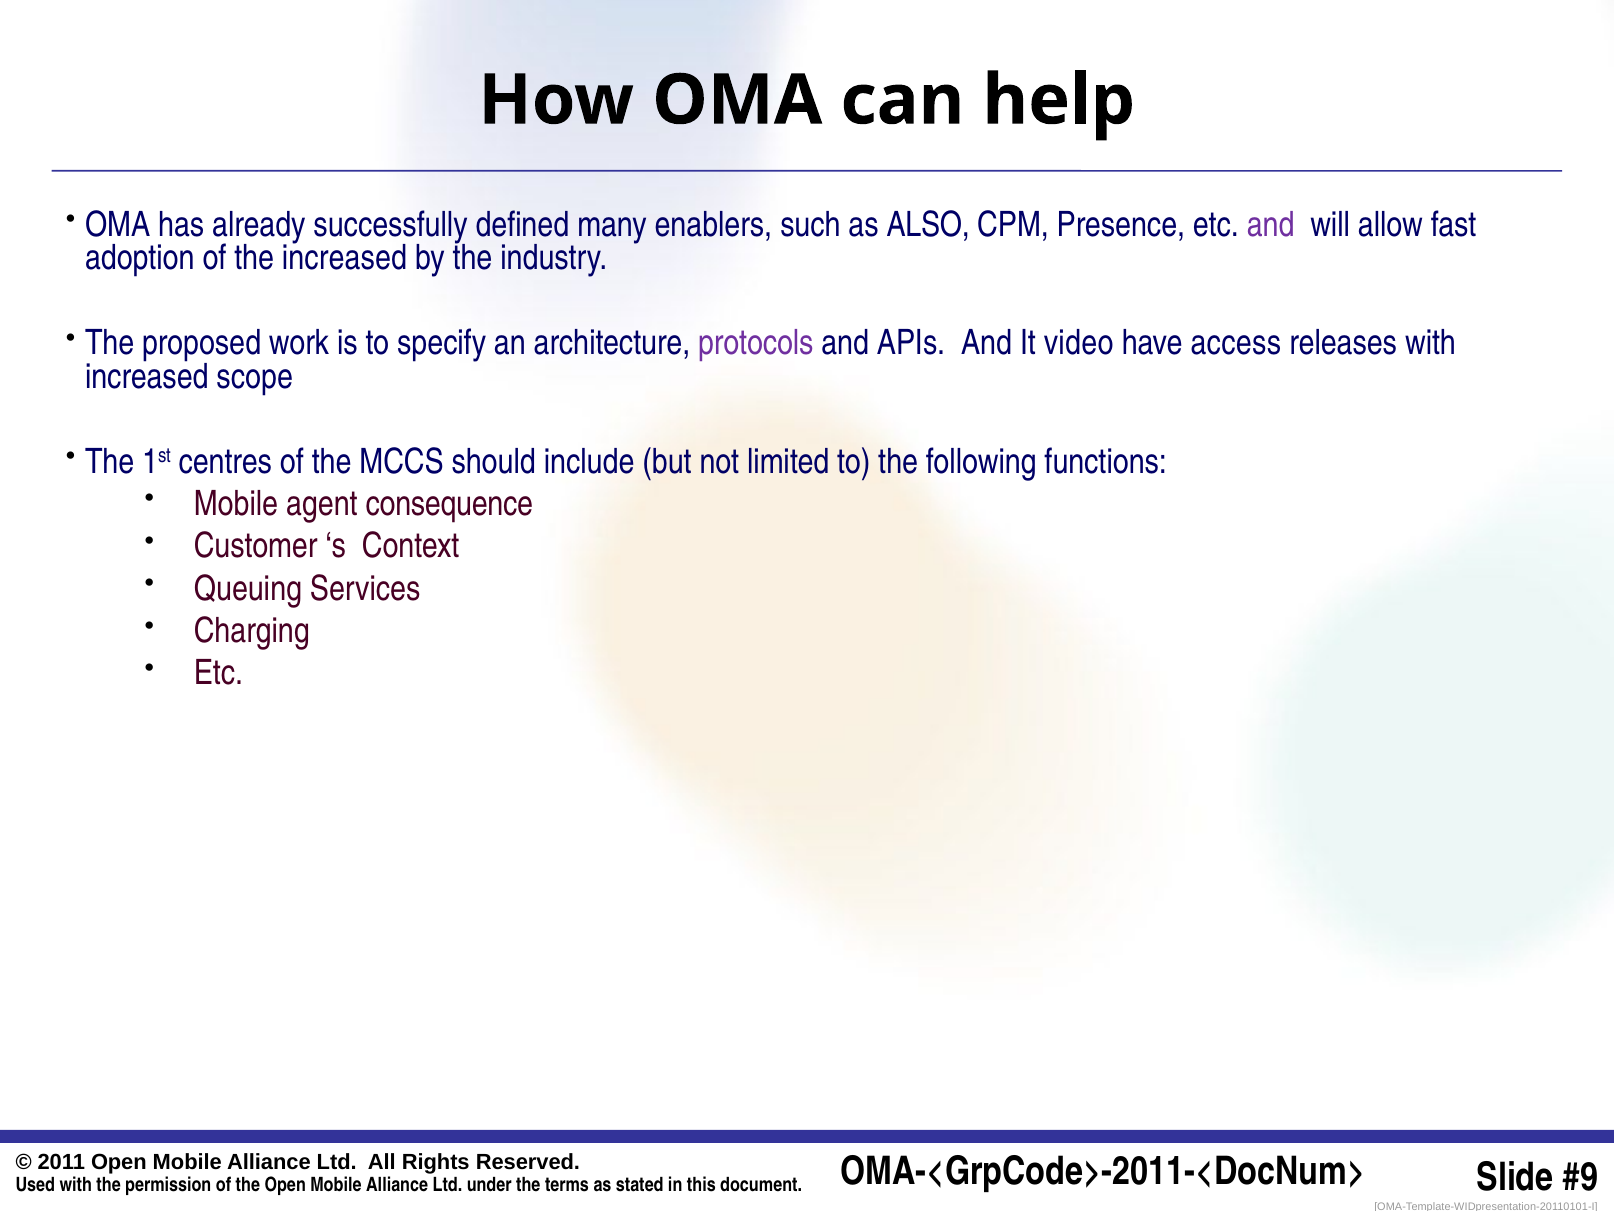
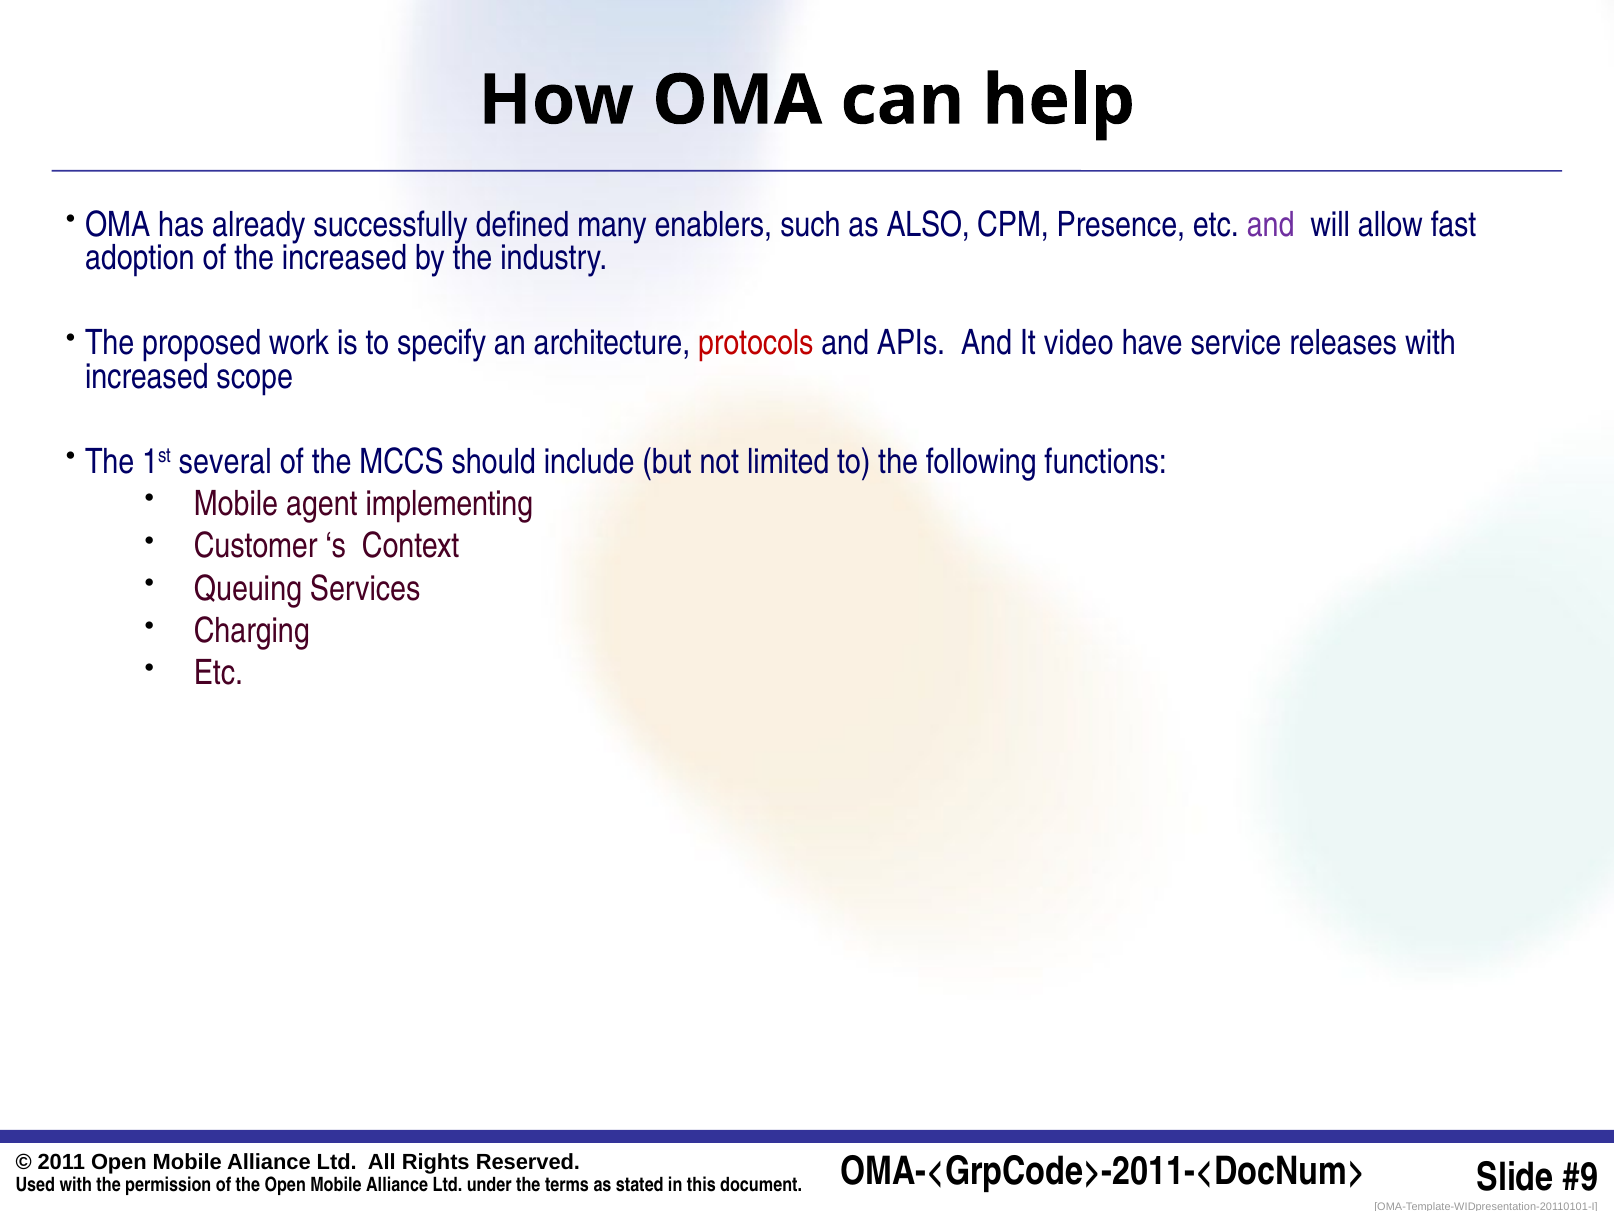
protocols colour: purple -> red (756, 343)
access: access -> service (1236, 343)
centres: centres -> several (225, 461)
consequence: consequence -> implementing (449, 504)
